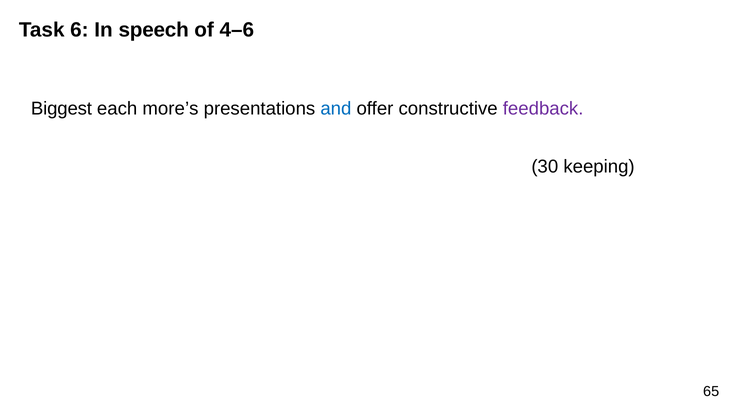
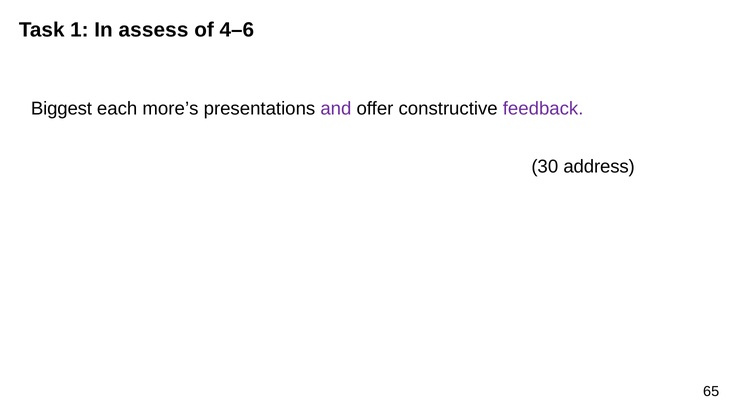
6: 6 -> 1 (79, 30)
speech: speech -> assess (153, 30)
and colour: blue -> purple (336, 109)
keeping: keeping -> address (599, 167)
